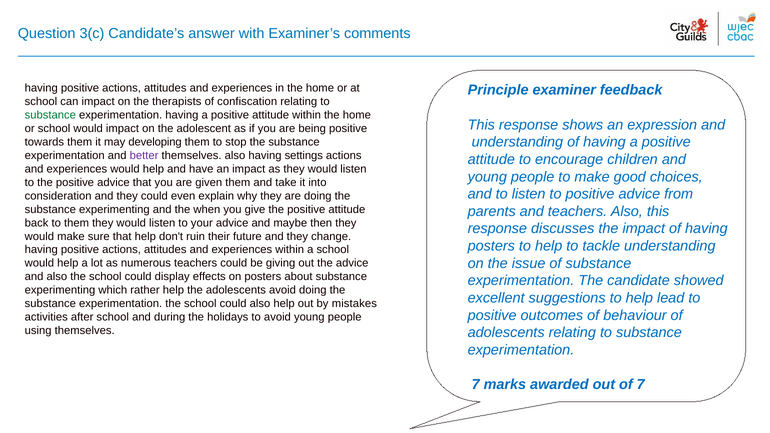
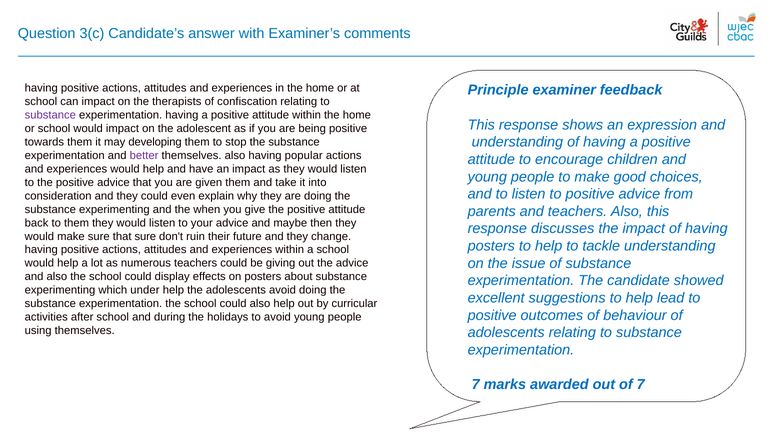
substance colour: green -> purple (50, 115)
settings: settings -> popular (304, 155)
that help: help -> sure (145, 236)
rather: rather -> under (145, 290)
mistakes: mistakes -> curricular (354, 304)
